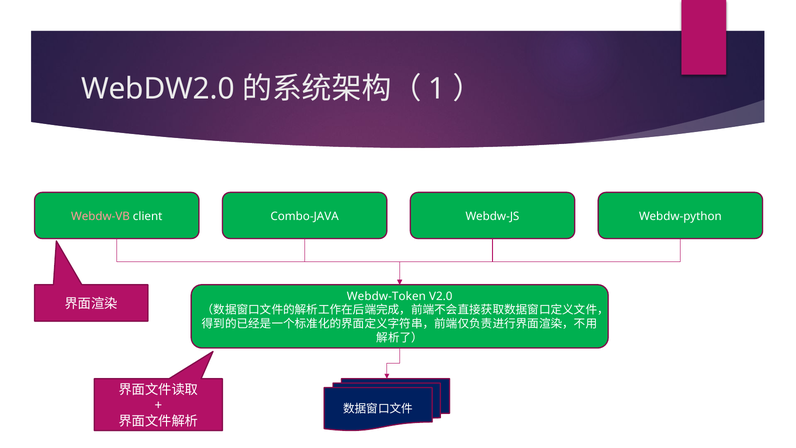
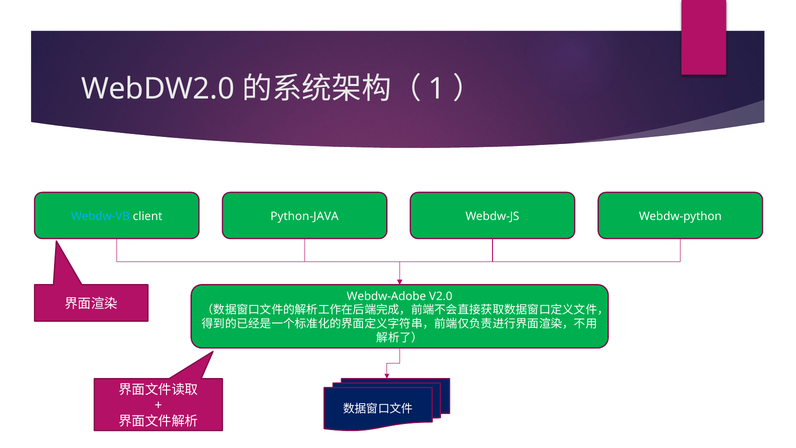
Webdw-VB colour: pink -> light blue (100, 216)
Combo-JAVA: Combo-JAVA -> Python-JAVA (305, 216)
Webdw-Token: Webdw-Token -> Webdw-Adobe (386, 296)
